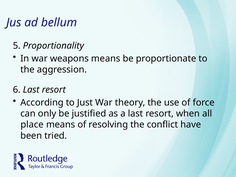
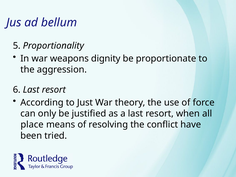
weapons means: means -> dignity (106, 59)
